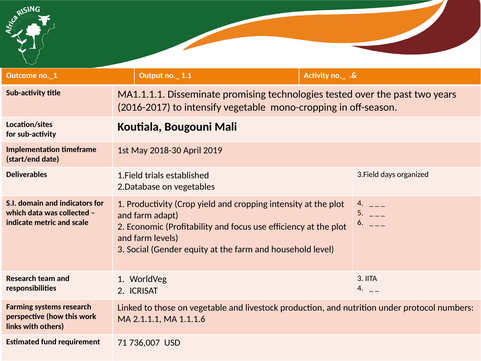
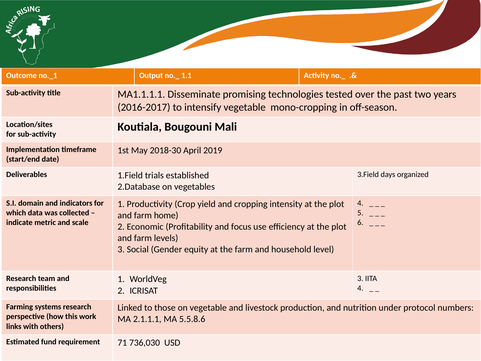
adapt: adapt -> home (166, 215)
1.1.1.6: 1.1.1.6 -> 5.5.8.6 (192, 319)
736,007: 736,007 -> 736,030 (145, 343)
